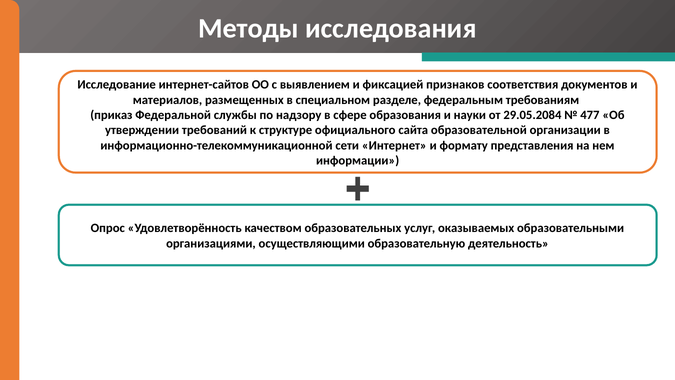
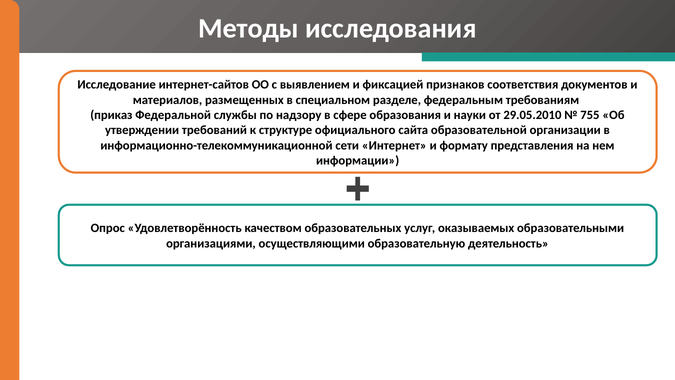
29.05.2084: 29.05.2084 -> 29.05.2010 (532, 115)
477: 477 -> 755 (590, 115)
